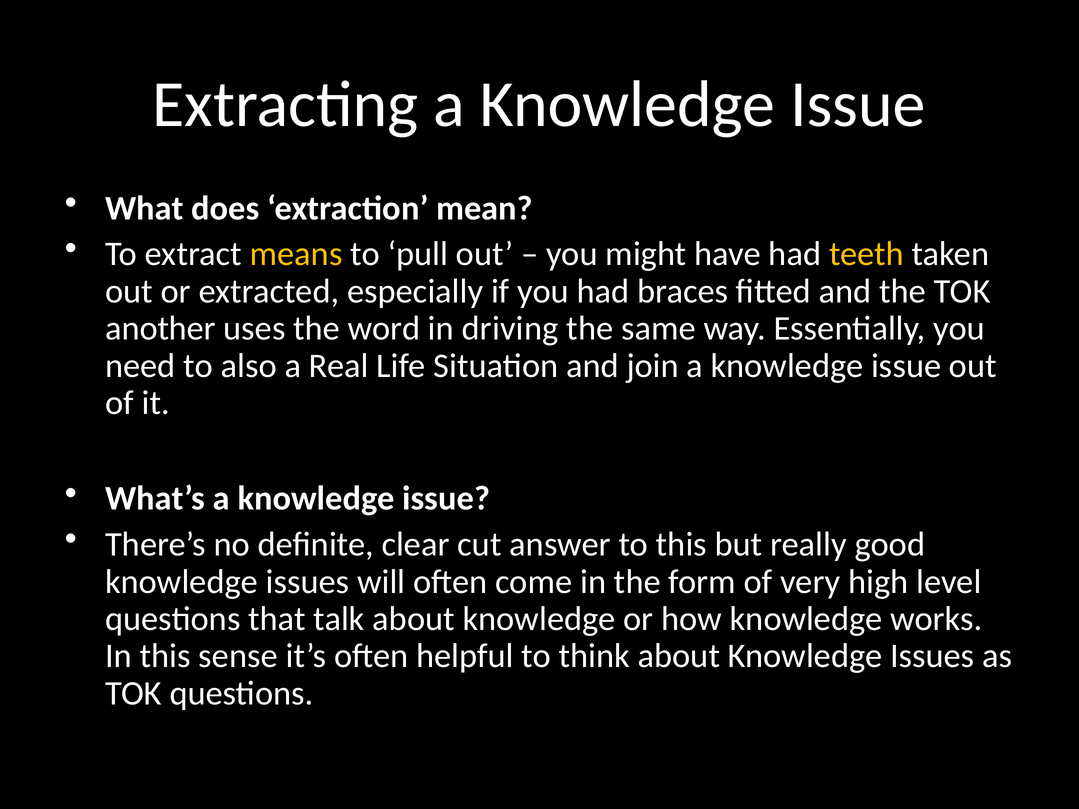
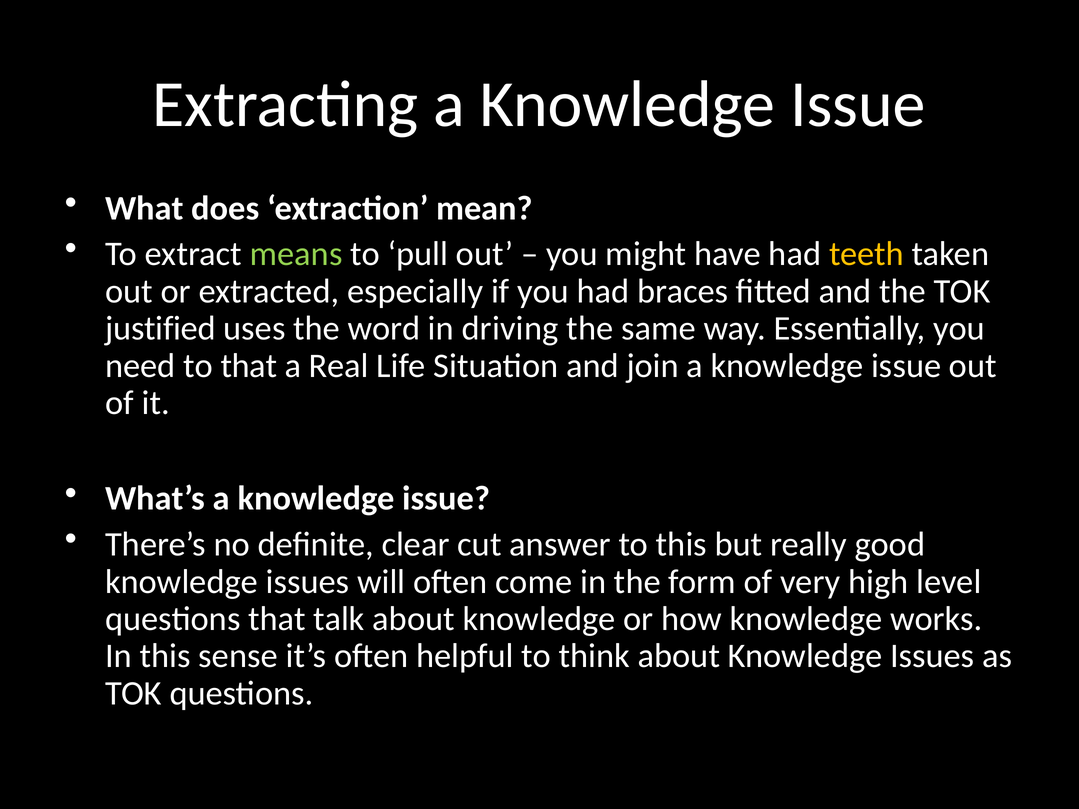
means colour: yellow -> light green (296, 254)
another: another -> justified (161, 329)
to also: also -> that (249, 366)
